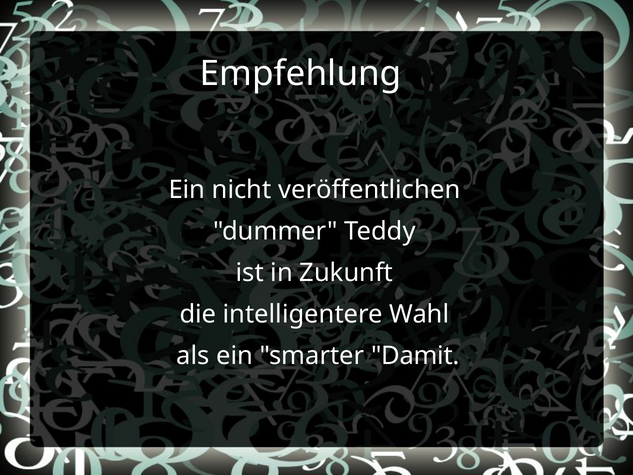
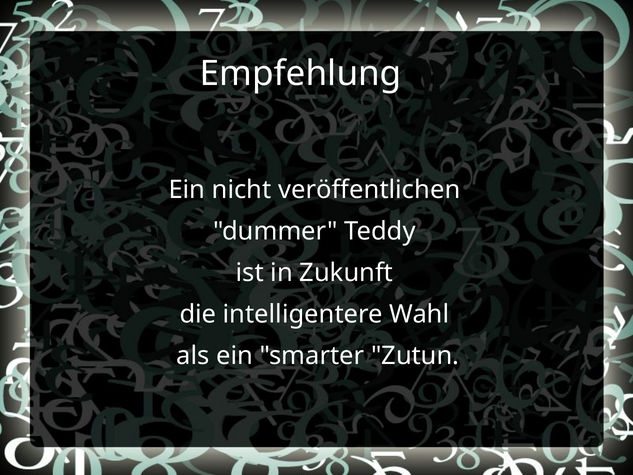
Damit: Damit -> Zutun (415, 356)
